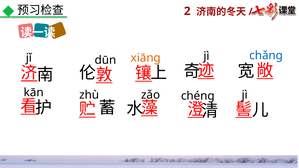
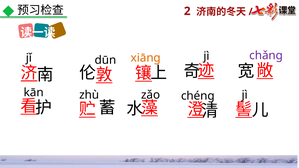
chǎng colour: blue -> purple (266, 55)
